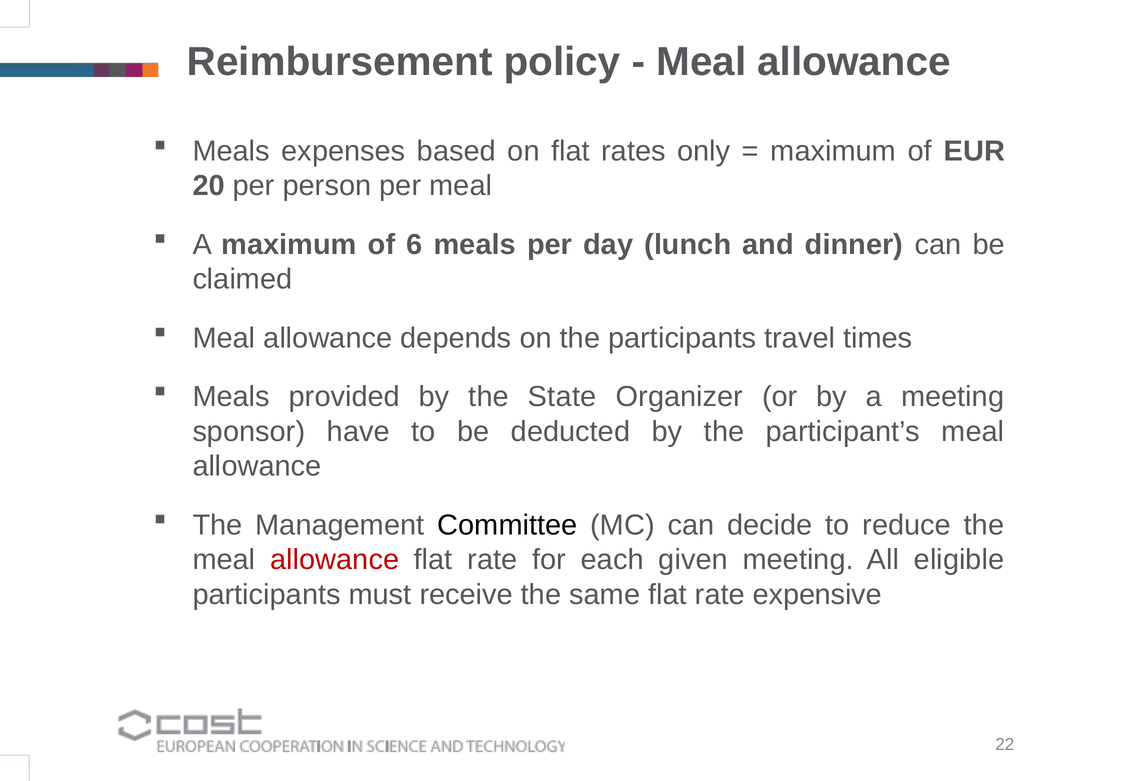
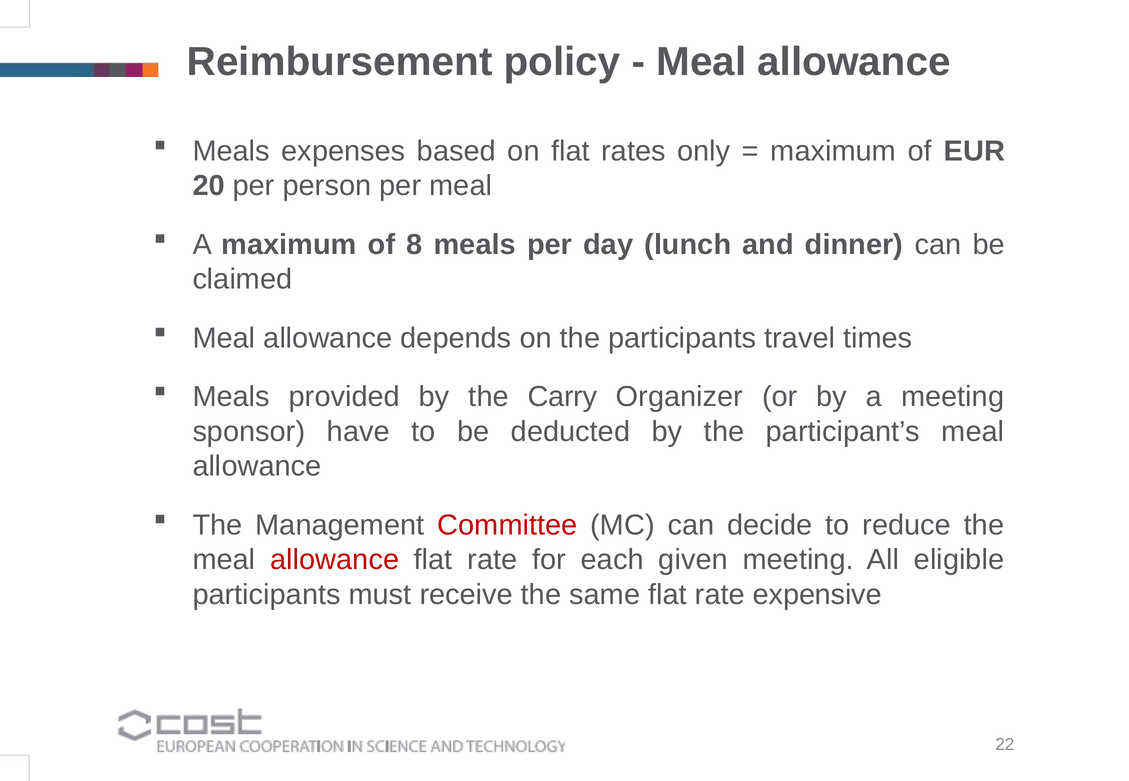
6: 6 -> 8 (415, 245)
State: State -> Carry (562, 397)
Committee colour: black -> red (507, 525)
